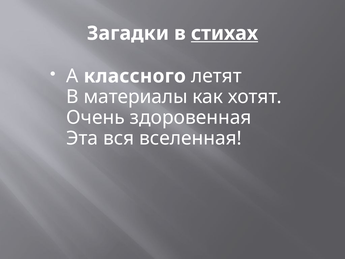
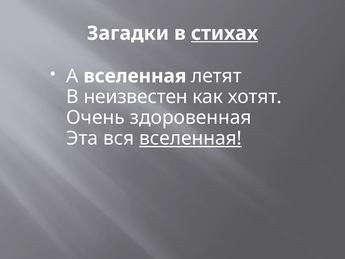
А классного: классного -> вселенная (135, 76)
материалы: материалы -> неизвестен (136, 97)
вселенная underline: none -> present (191, 138)
